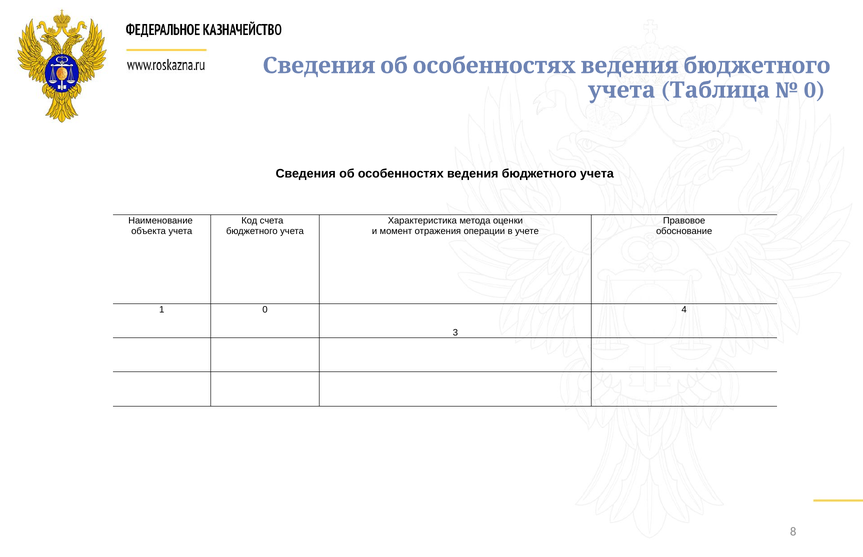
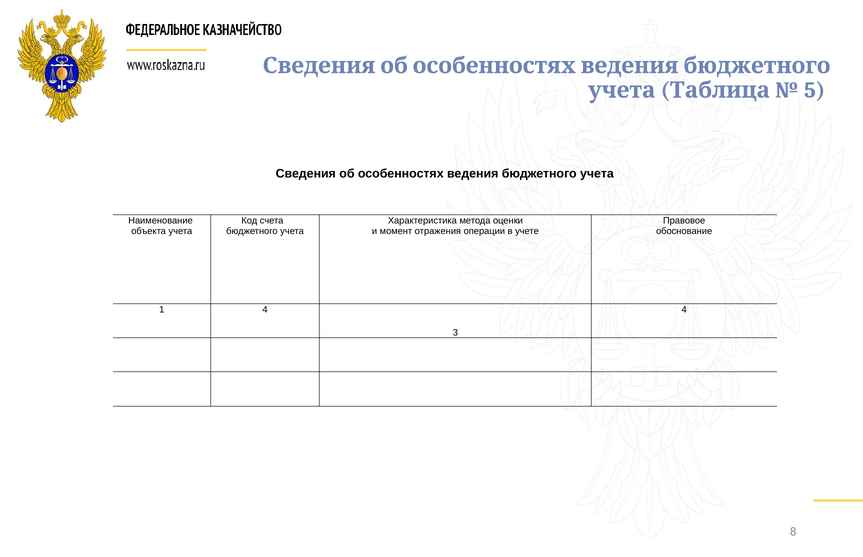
0: 0 -> 5 (815, 90)
1 0: 0 -> 4 (265, 310)
